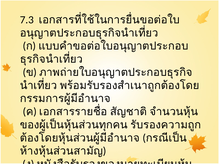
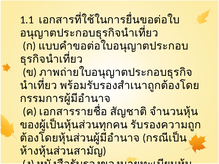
7.3: 7.3 -> 1.1 (27, 20)
